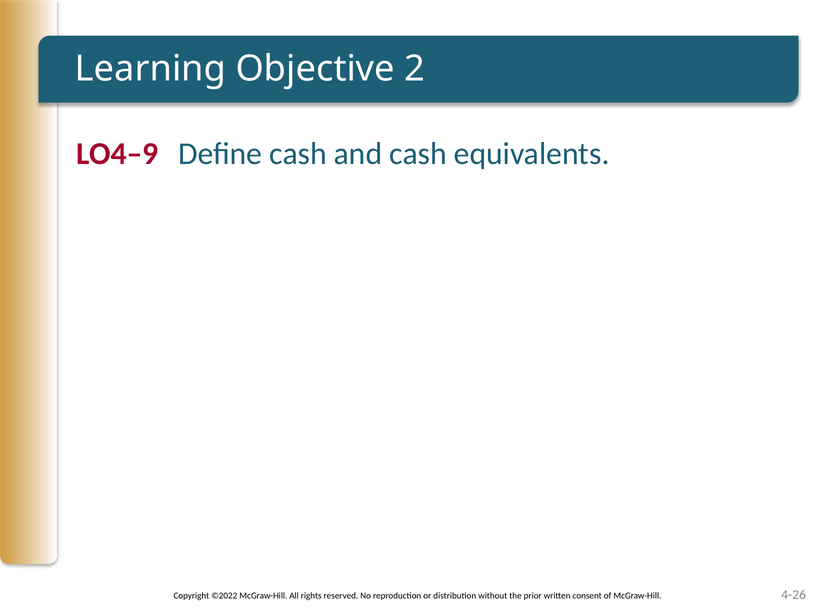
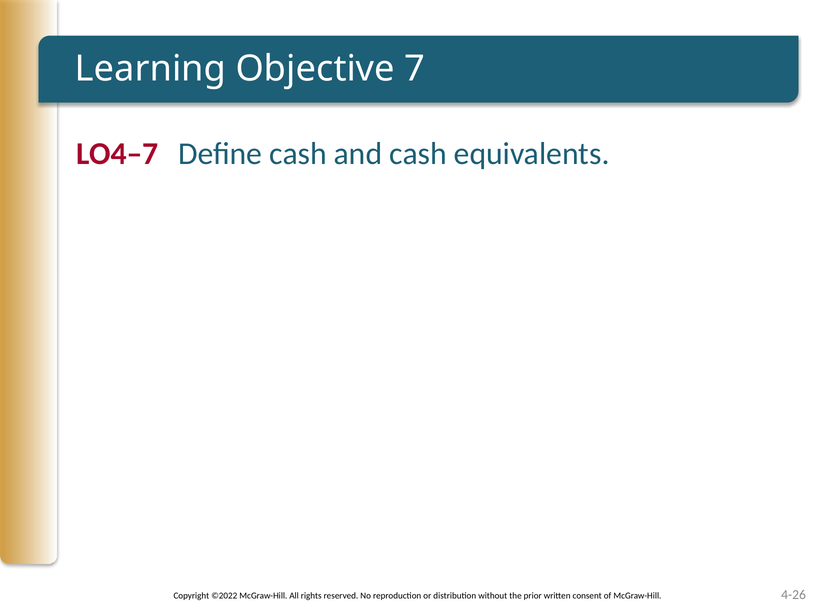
2: 2 -> 7 (415, 69)
LO4–9: LO4–9 -> LO4–7 (117, 154)
